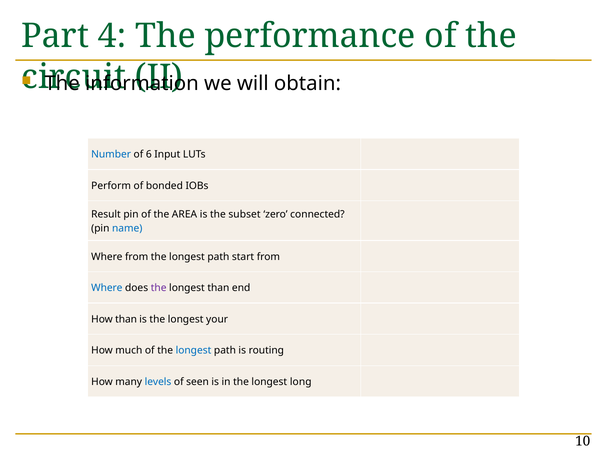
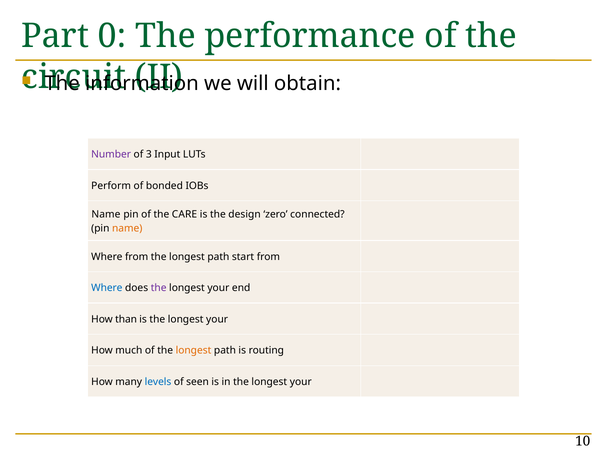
4: 4 -> 0 (112, 36)
Number colour: blue -> purple (111, 154)
6: 6 -> 3 (149, 154)
Result: Result -> Name (106, 214)
AREA: AREA -> CARE (184, 214)
subset: subset -> design (245, 214)
name colour: blue -> orange (127, 228)
than: than -> your (218, 288)
longest colour: blue -> orange (193, 351)
in the longest long: long -> your (301, 382)
